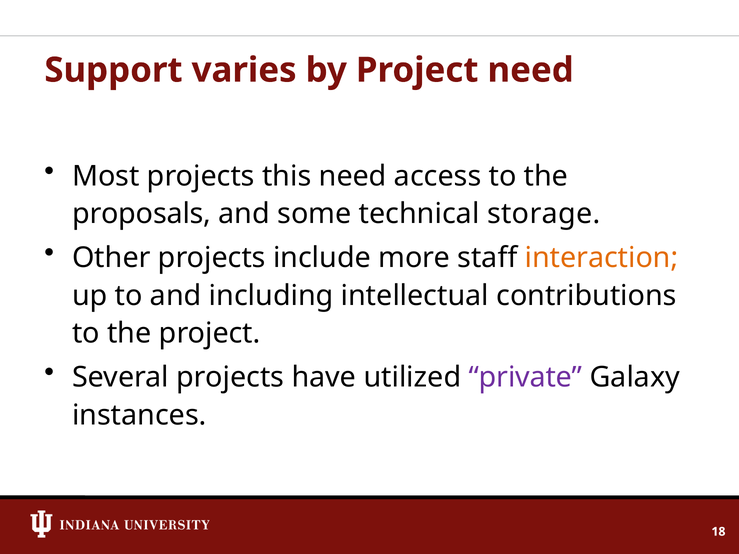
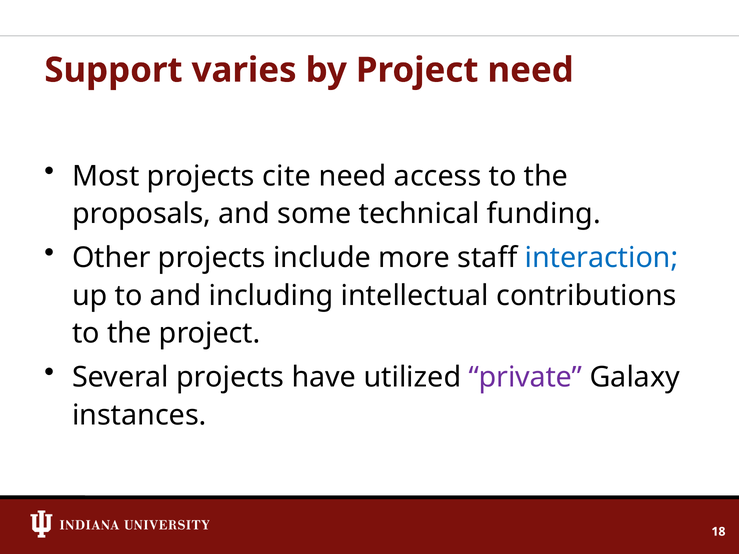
this: this -> cite (287, 176)
storage: storage -> funding (544, 214)
interaction colour: orange -> blue (602, 258)
